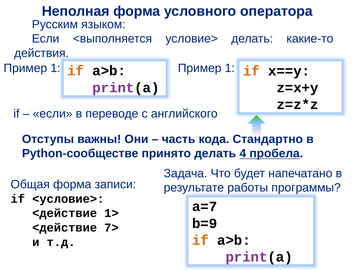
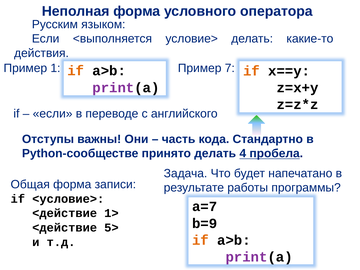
1 Пример 1: 1 -> 7 (230, 68)
7>: 7> -> 5> (111, 228)
